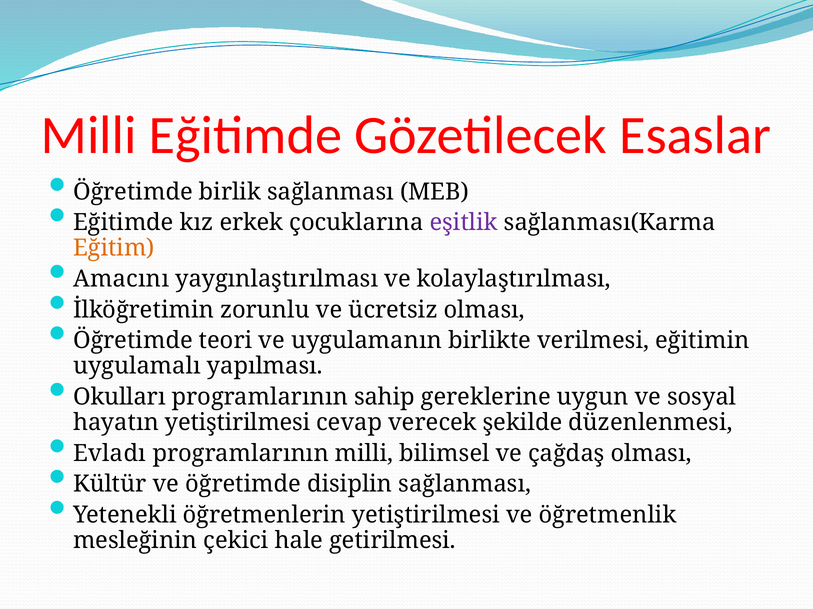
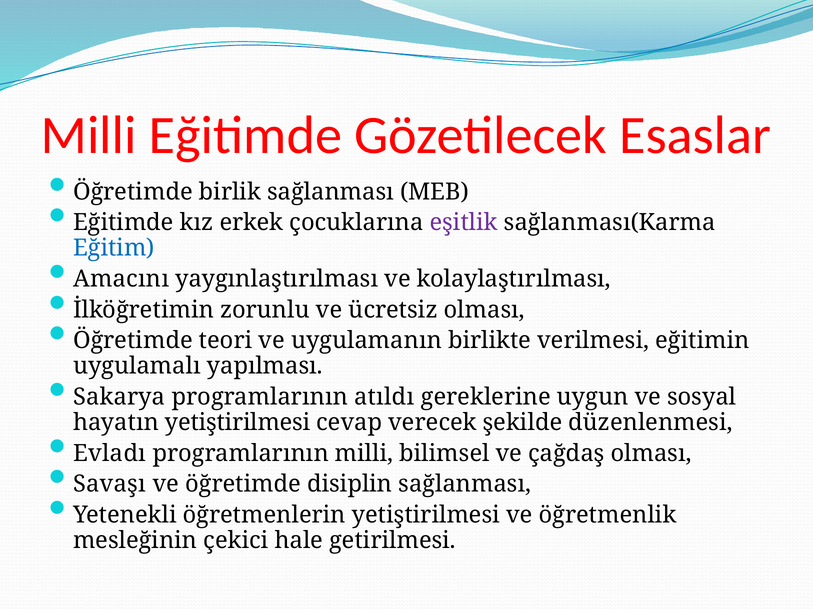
Eğitim colour: orange -> blue (114, 248)
Okulları: Okulları -> Sakarya (119, 397)
sahip: sahip -> atıldı (384, 397)
Kültür: Kültür -> Savaşı (110, 485)
